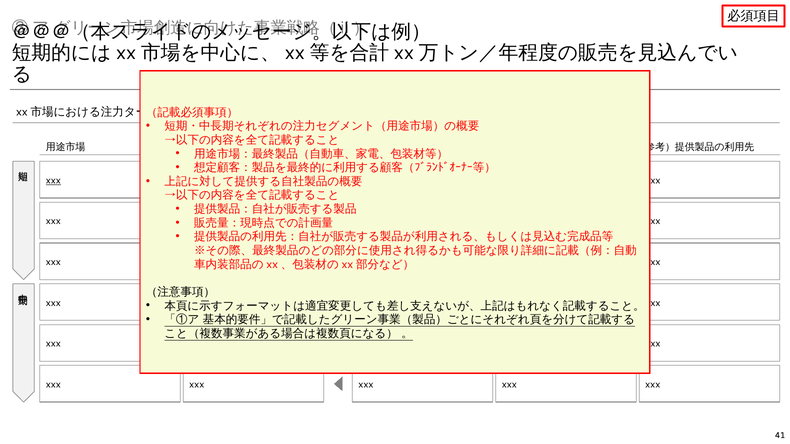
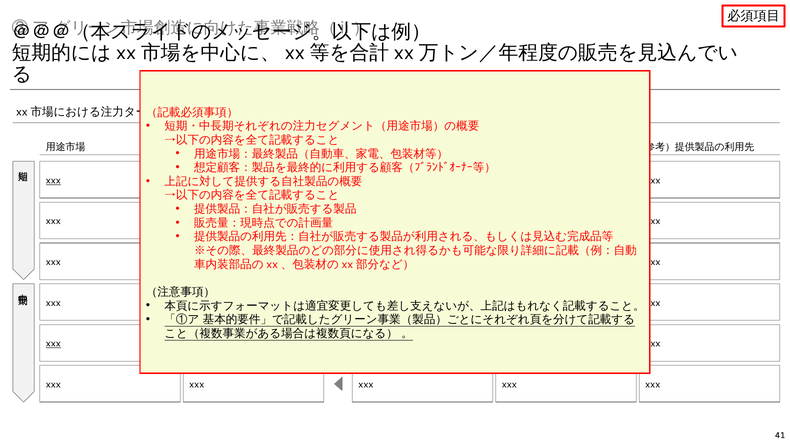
xxx underline: none -> present (53, 344)
